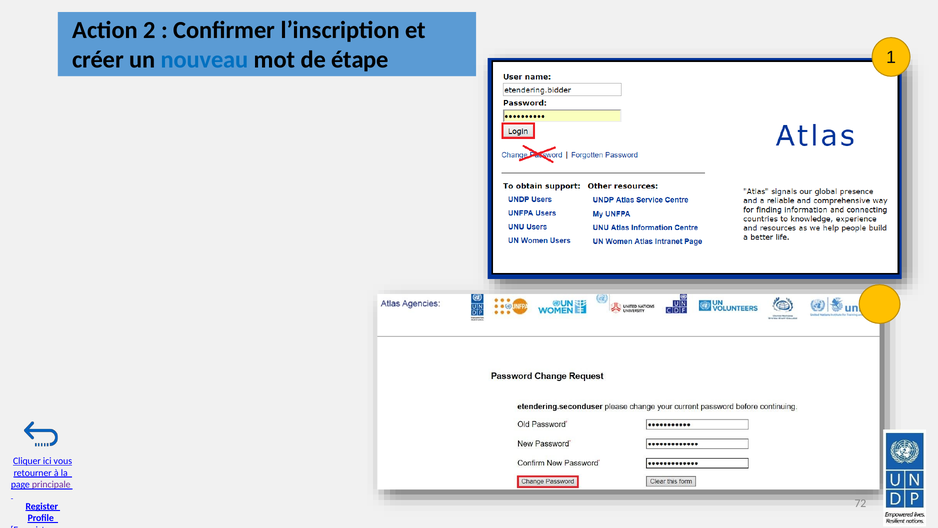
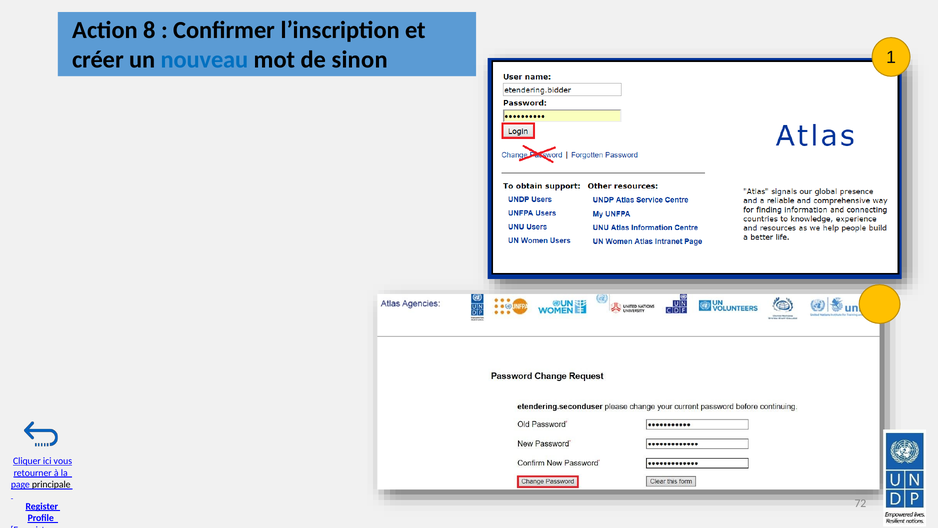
2: 2 -> 8 (149, 30)
étape: étape -> sinon (360, 60)
principale colour: purple -> black (51, 484)
